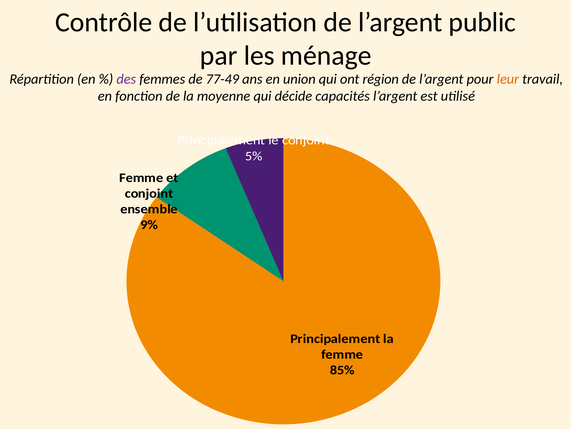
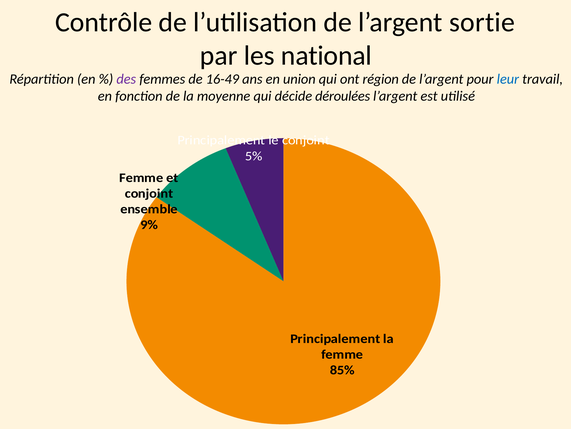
public: public -> sortie (482, 22)
ménage: ménage -> national (326, 56)
77-49: 77-49 -> 16-49 (222, 79)
leur colour: orange -> blue (508, 79)
capacités: capacités -> déroulées (343, 96)
